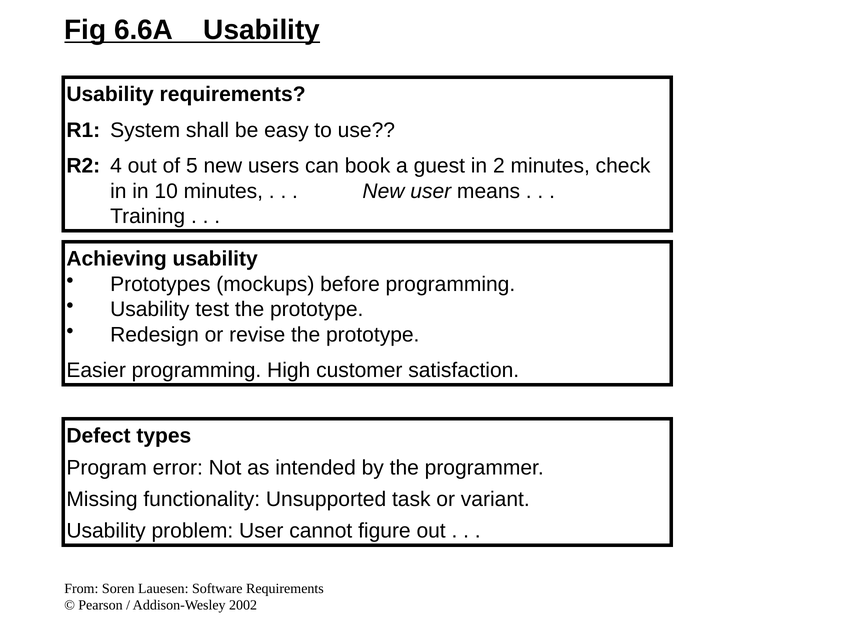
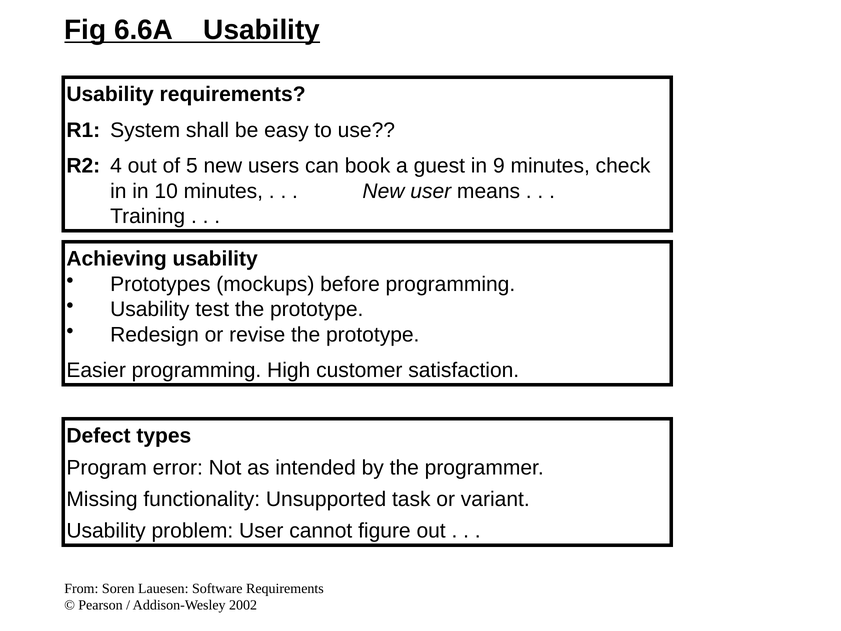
2: 2 -> 9 (499, 166)
